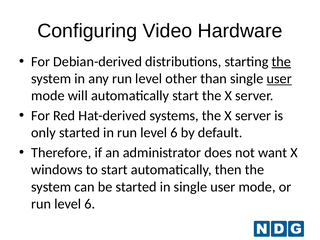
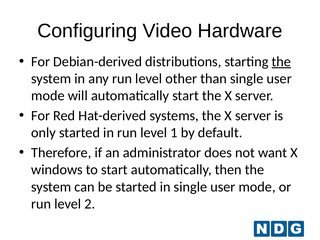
user underline: present -> none (279, 79)
in run level 6: 6 -> 1 (174, 133)
6: 6 -> 2 (90, 204)
